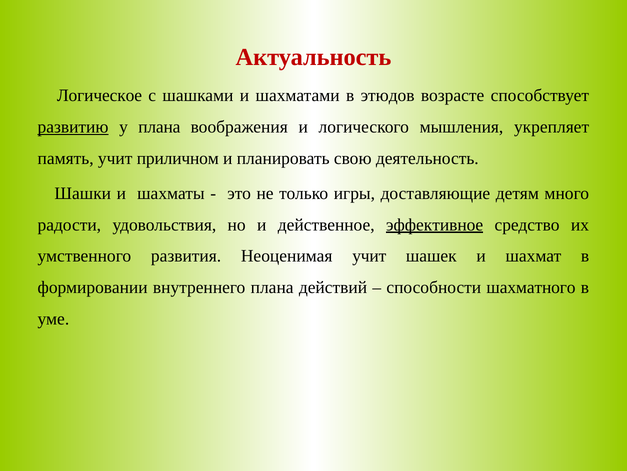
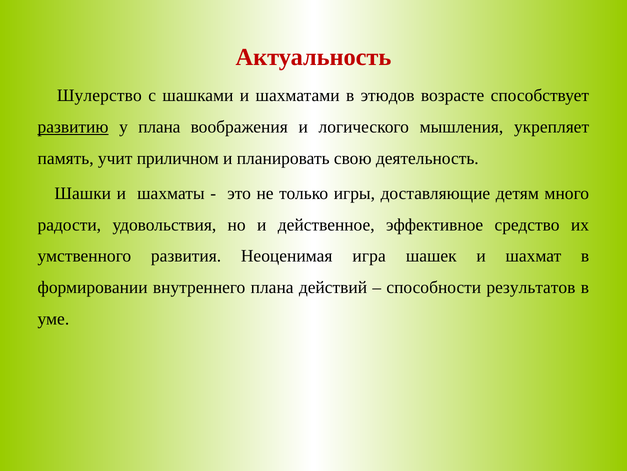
Логическое: Логическое -> Шулерство (99, 96)
эффективное underline: present -> none (435, 224)
Неоценимая учит: учит -> игра (369, 256)
шахматного: шахматного -> результатов (531, 287)
